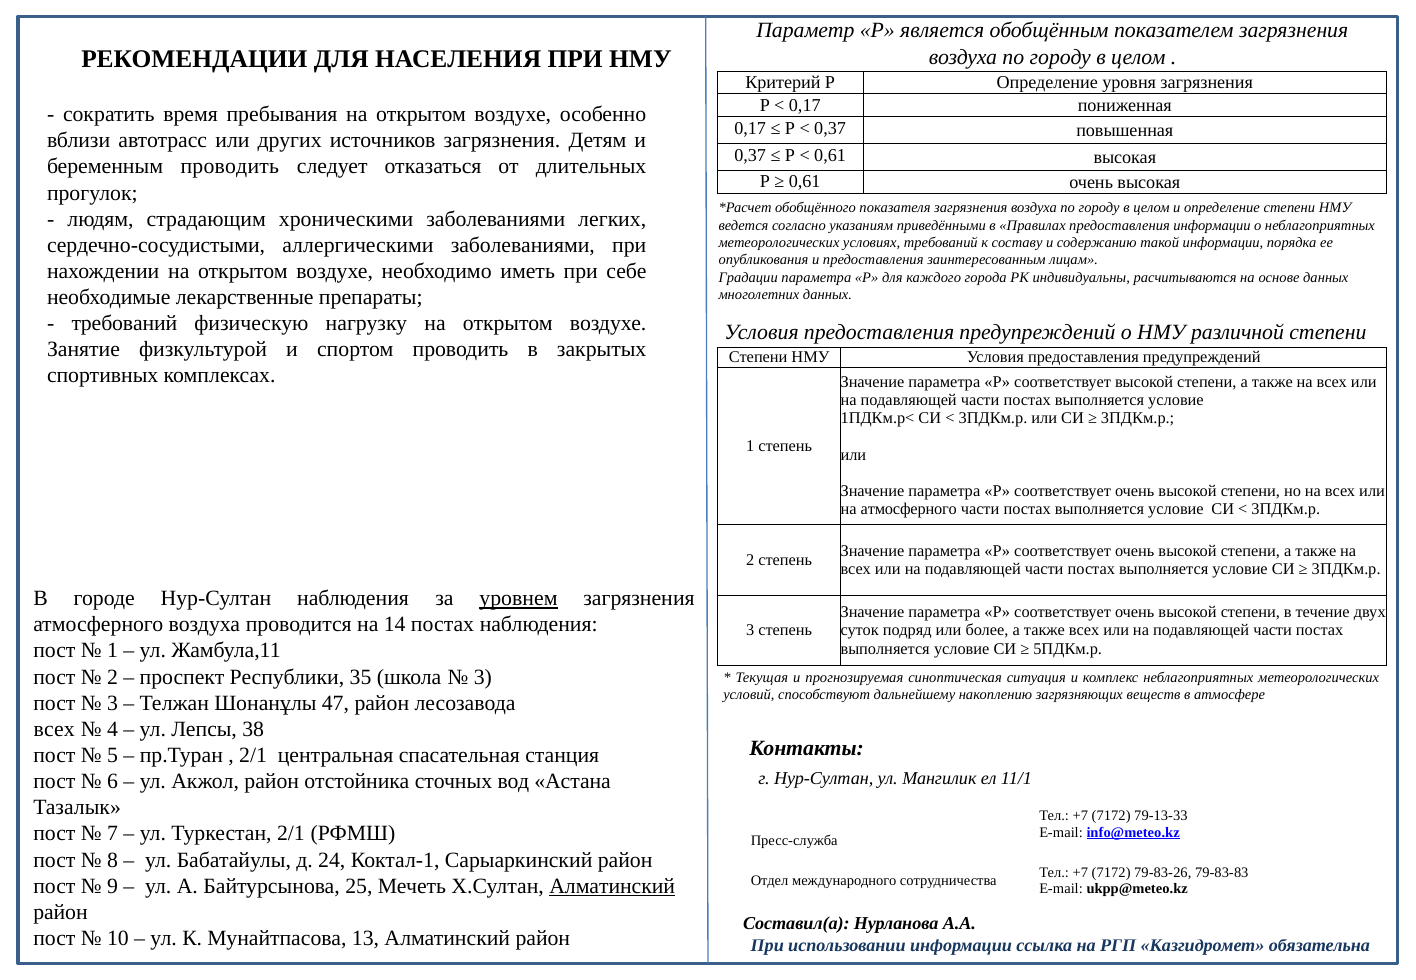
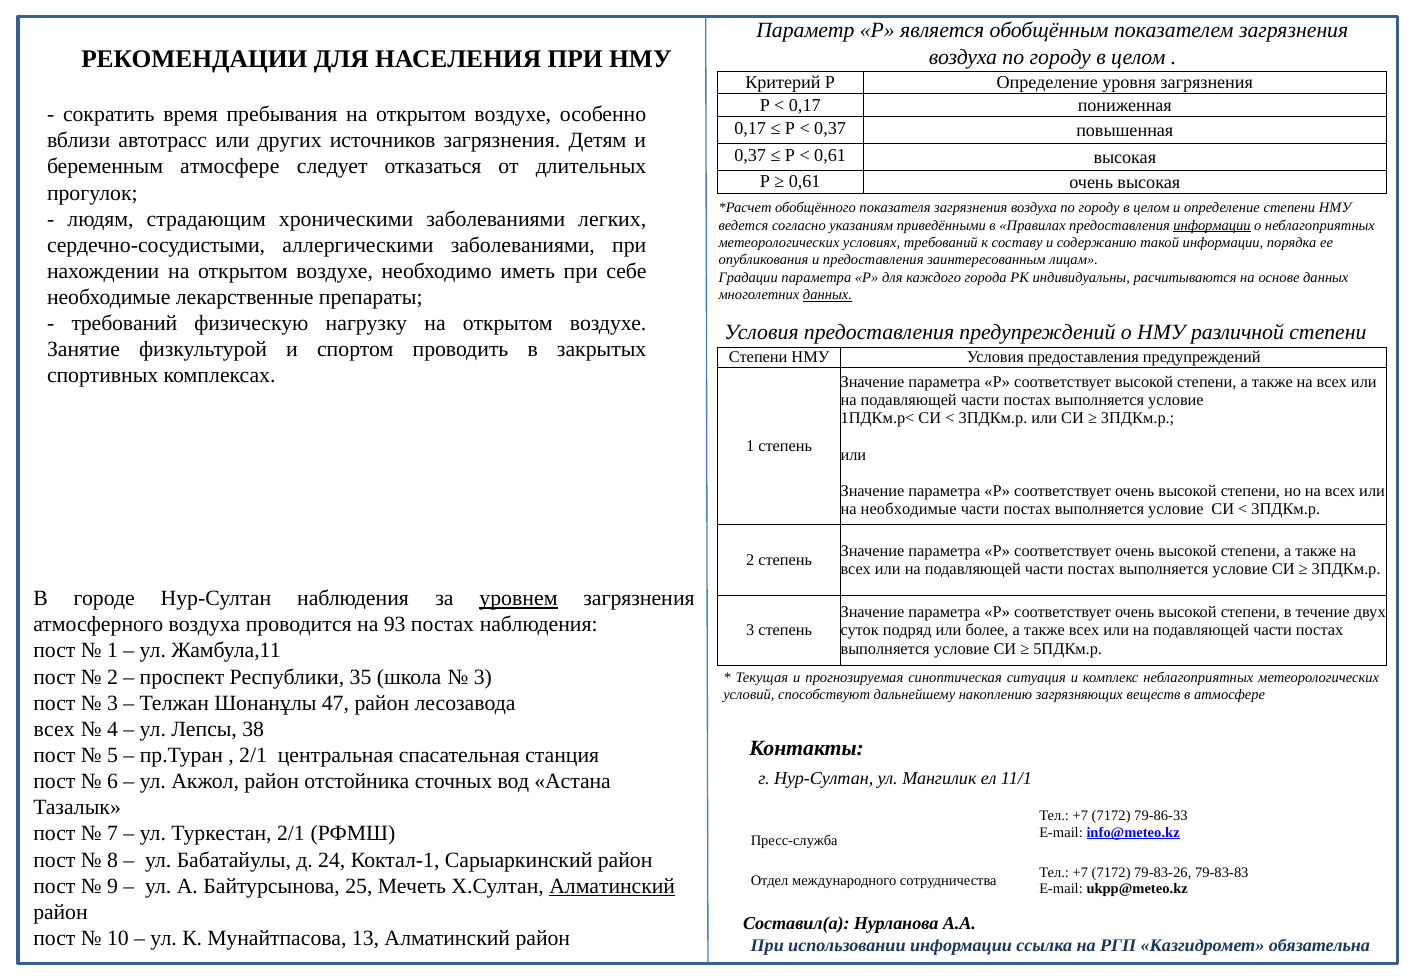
беременным проводить: проводить -> атмосфере (230, 167)
информации underline: none -> present (1212, 225)
данных underline: none -> present (827, 295)
на атмосферного: атмосферного -> необходимые (909, 509)
14: 14 -> 93 (395, 625)
79-13-33: 79-13-33 -> 79-86-33 (1161, 816)
